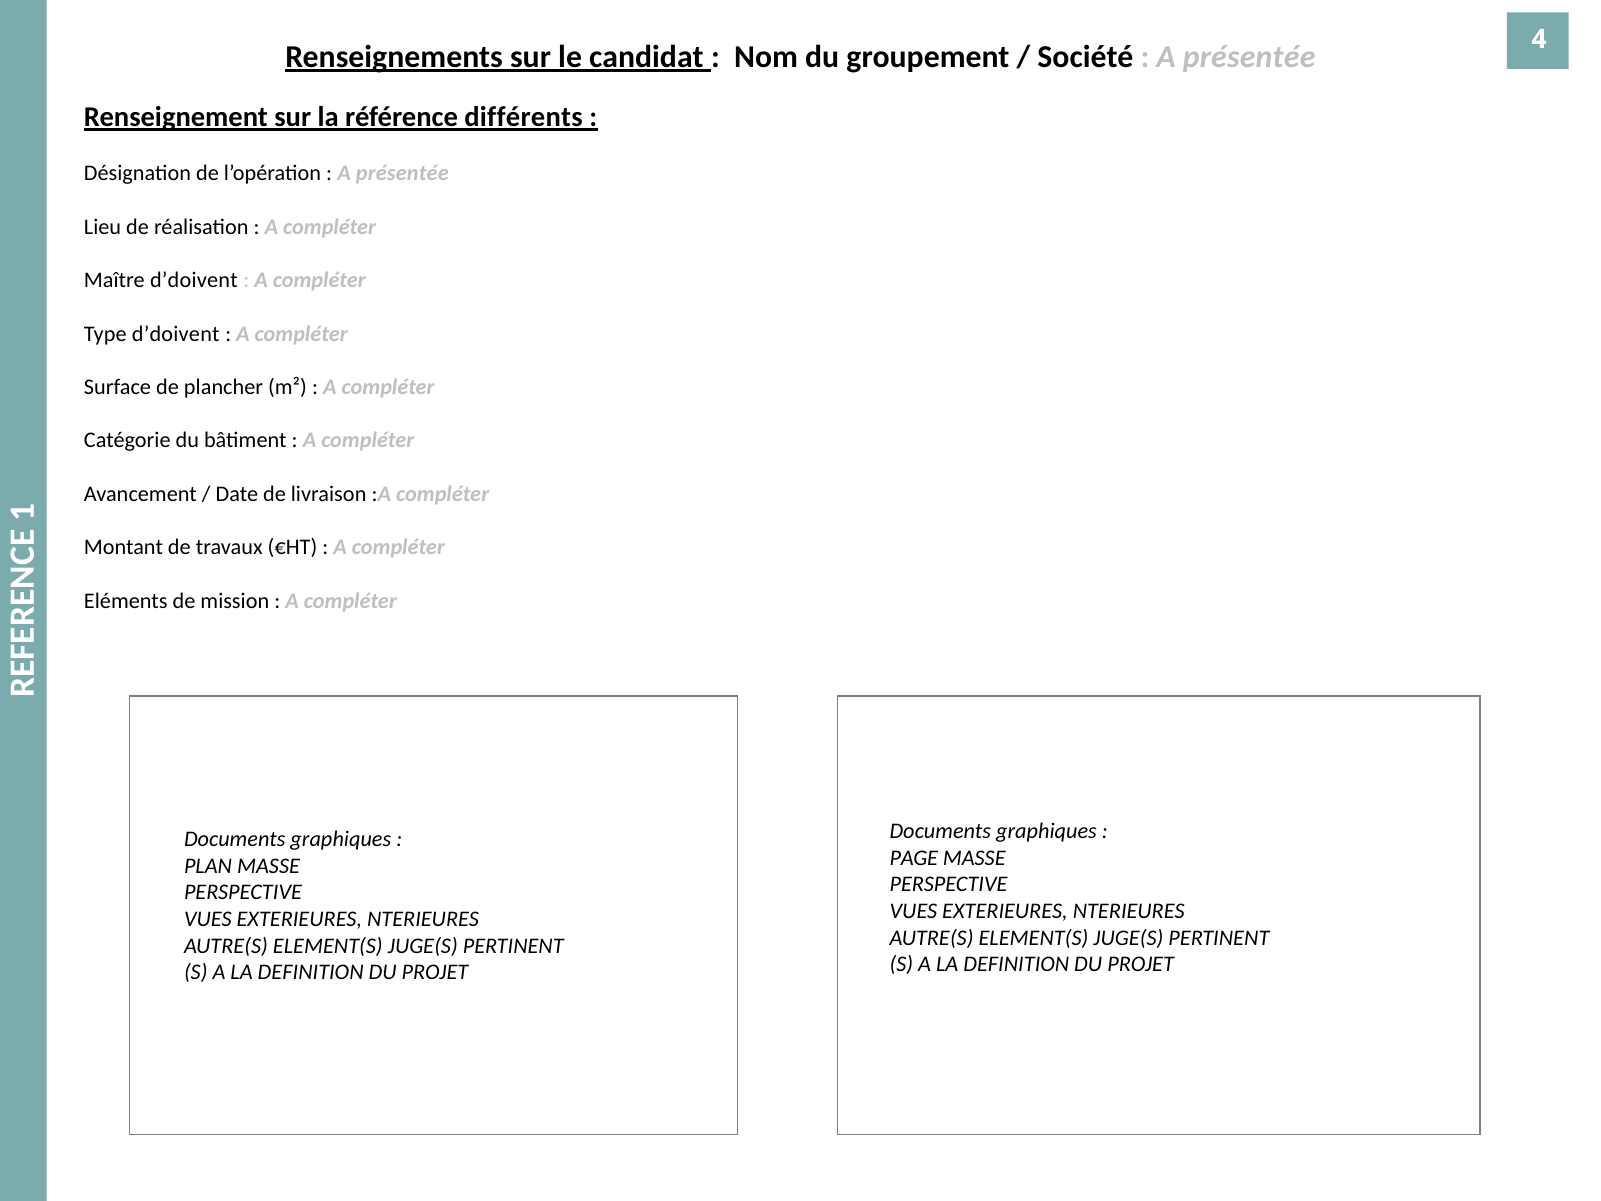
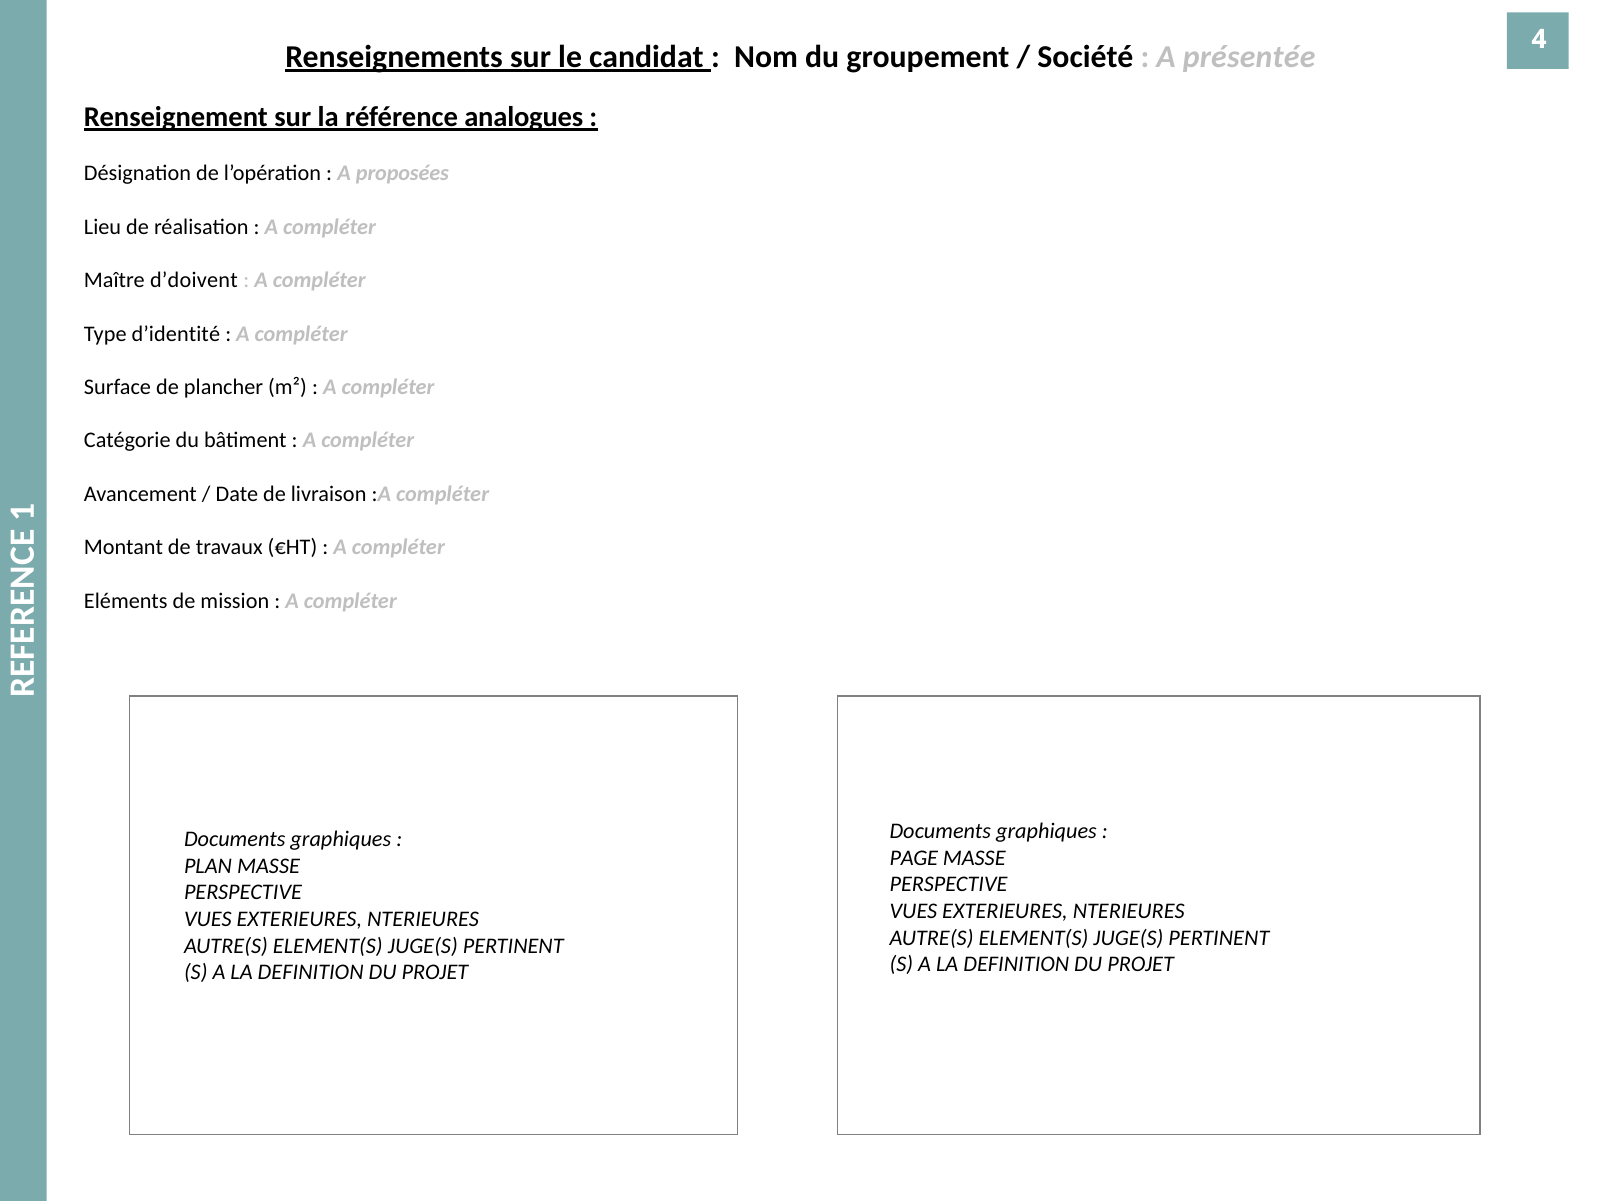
différents: différents -> analogues (524, 117)
présentée: présentée -> proposées (402, 174)
Type d’doivent: d’doivent -> d’identité (176, 334)
